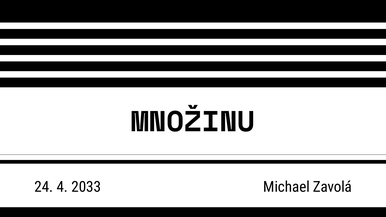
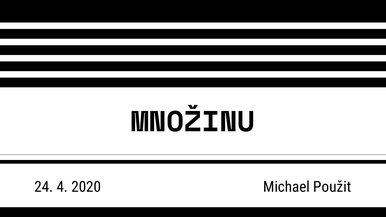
2033: 2033 -> 2020 (86, 187)
Zavolá: Zavolá -> Použit (332, 187)
